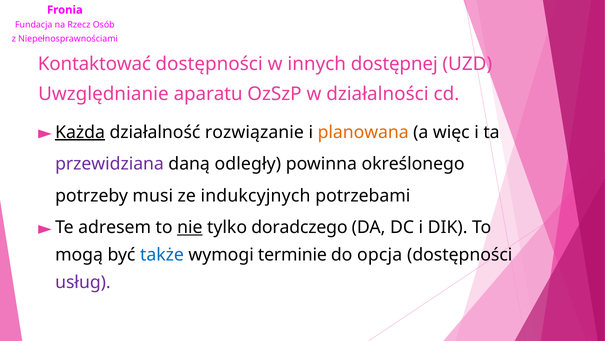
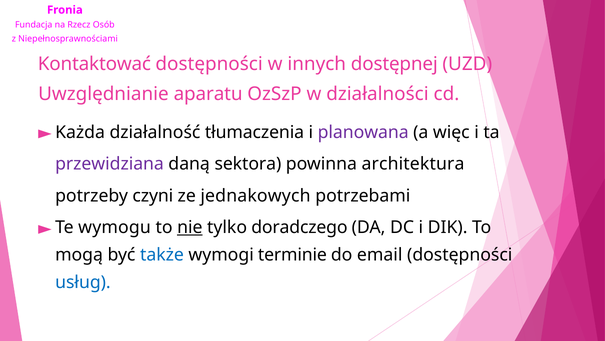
Każda underline: present -> none (80, 132)
rozwiązanie: rozwiązanie -> tłumaczenia (255, 132)
planowana colour: orange -> purple (363, 132)
odległy: odległy -> sektora (248, 164)
określonego: określonego -> architektura (413, 164)
musi: musi -> czyni (153, 195)
indukcyjnych: indukcyjnych -> jednakowych (255, 195)
adresem: adresem -> wymogu (115, 227)
opcja: opcja -> email (380, 254)
usług colour: purple -> blue (83, 282)
